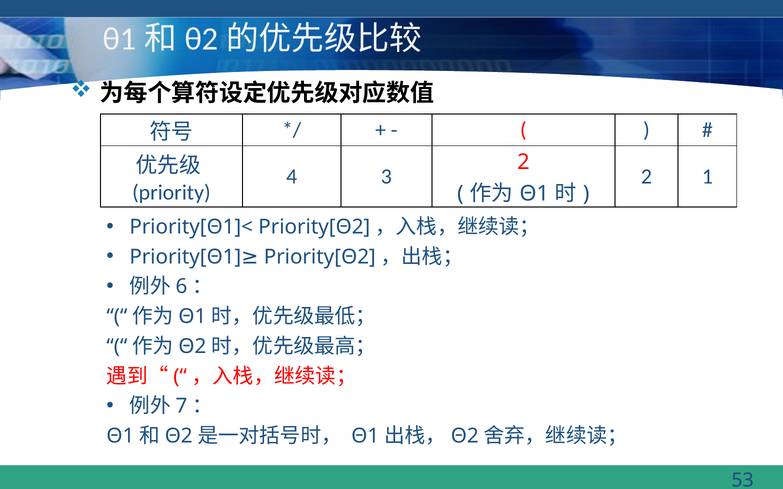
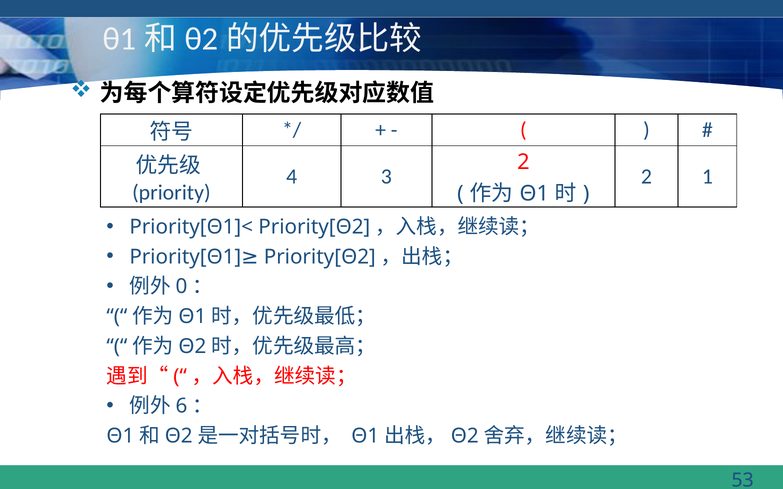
6: 6 -> 0 (181, 287)
7: 7 -> 6 (181, 406)
